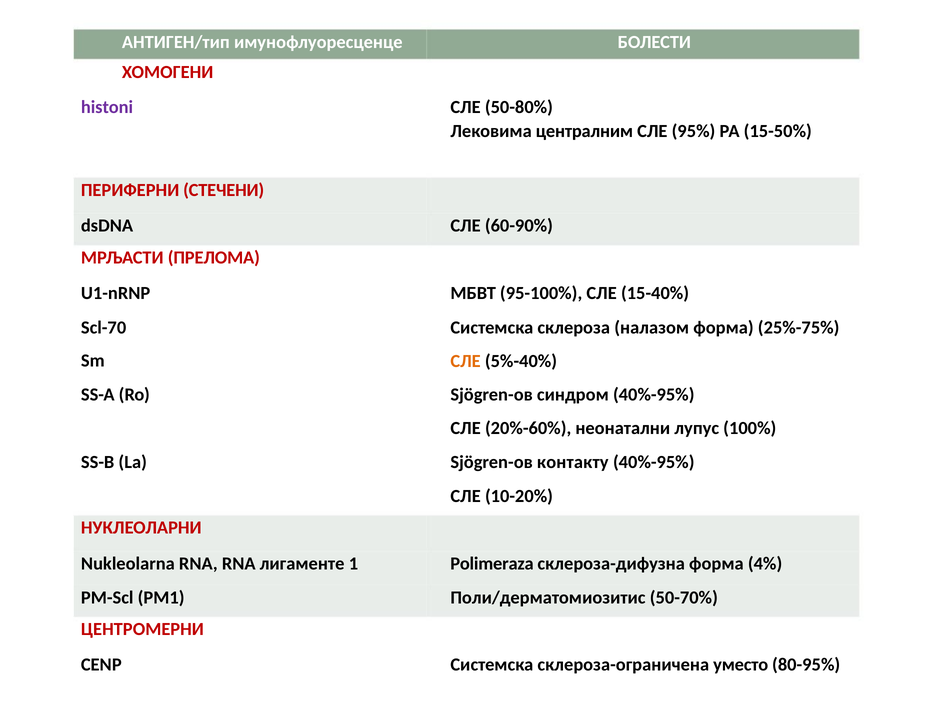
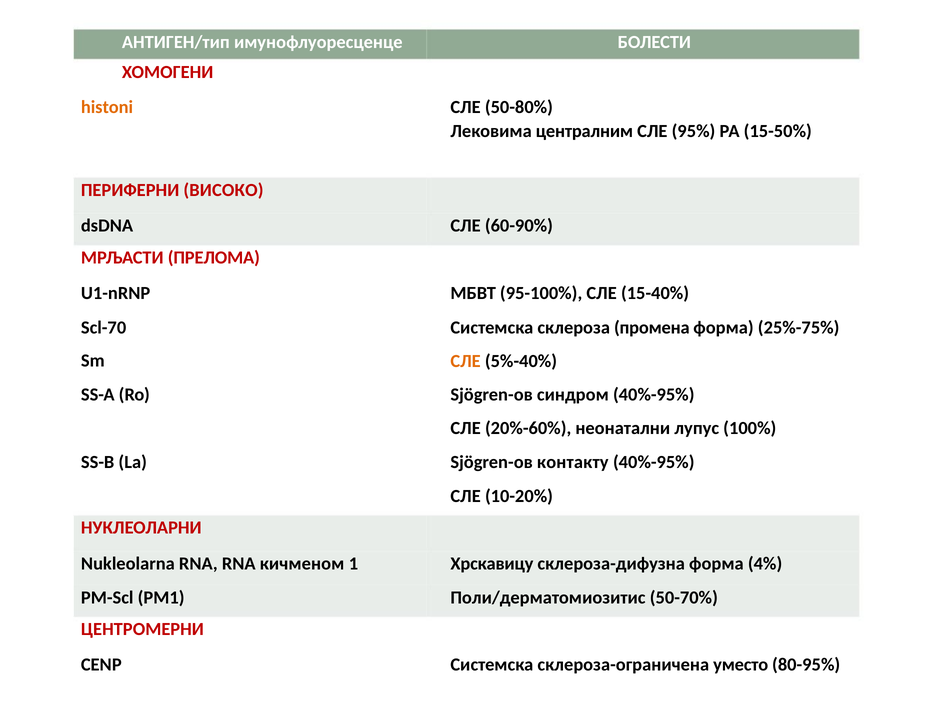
histoni colour: purple -> orange (107, 107)
СТЕЧЕНИ: СТЕЧЕНИ -> ВИСОКО (223, 190)
налазом: налазом -> промена (652, 328)
лигаменте: лигаменте -> кичменом (302, 563)
Polimeraza: Polimeraza -> Хрскавицу (492, 563)
